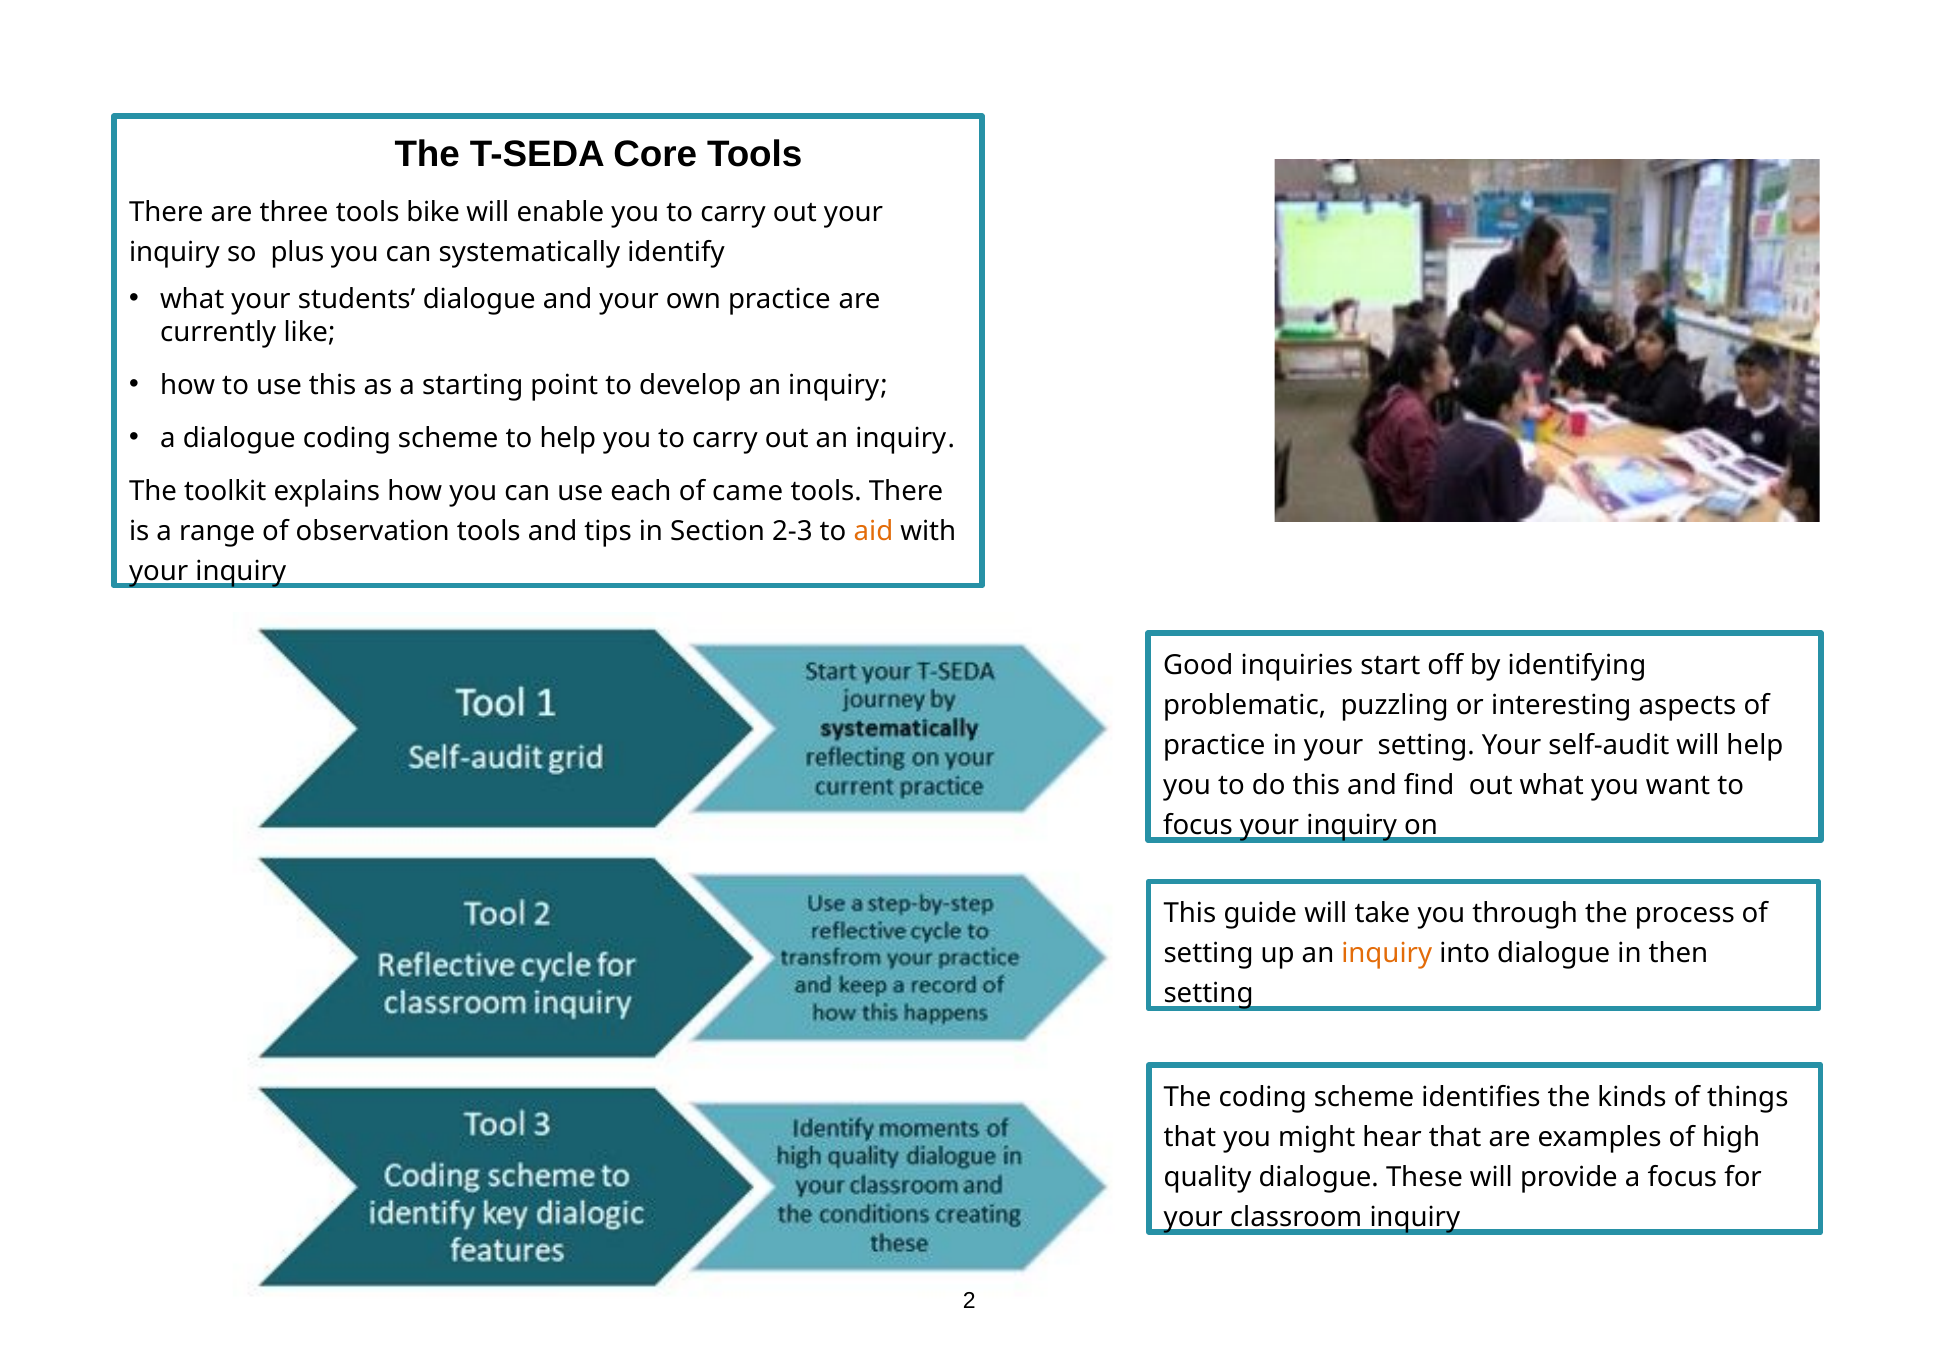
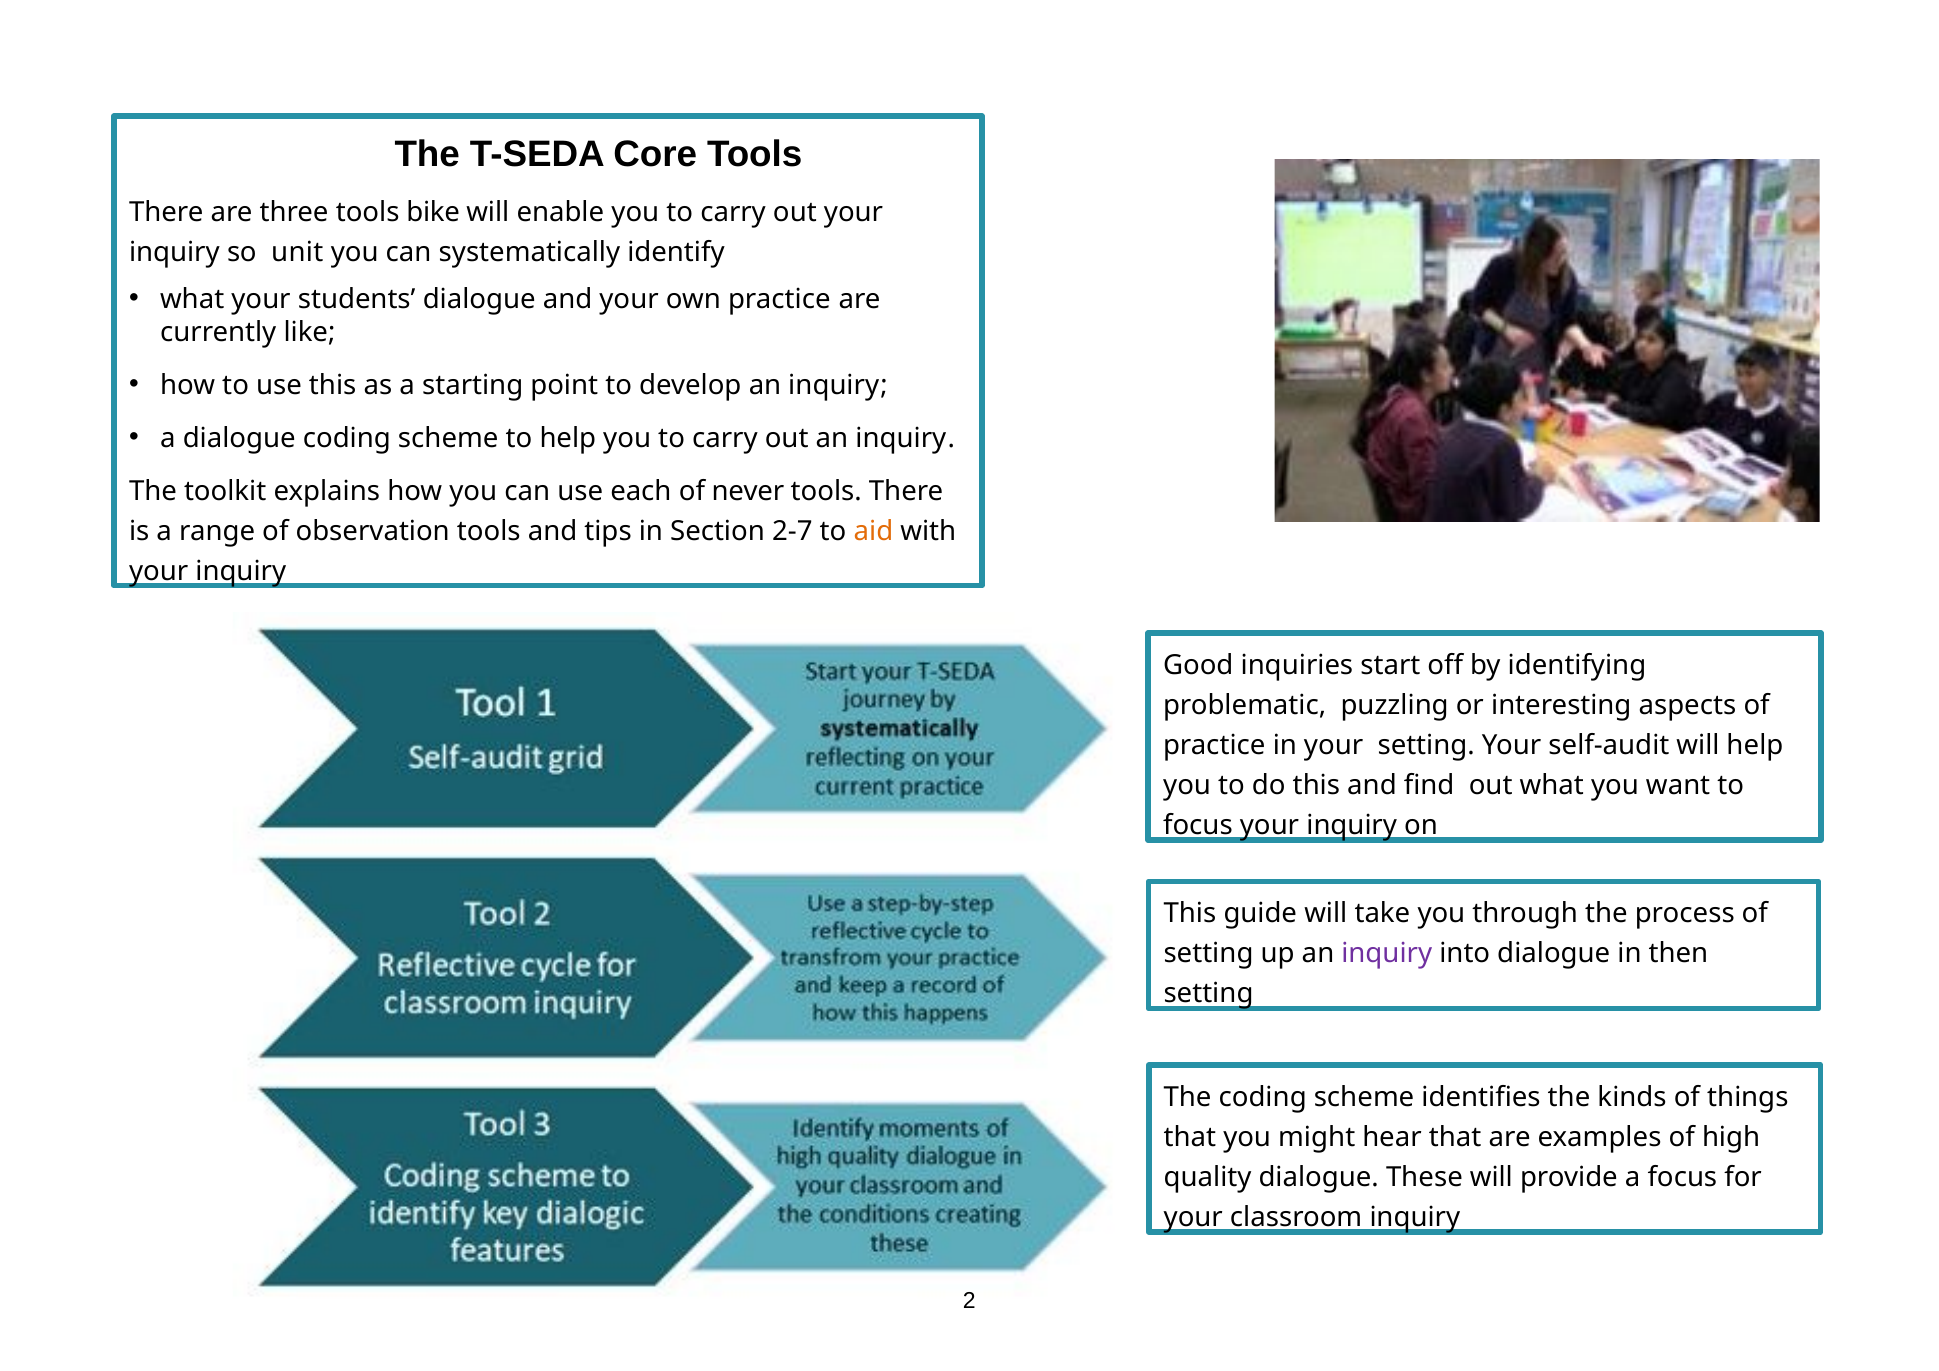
plus: plus -> unit (297, 252)
came: came -> never (748, 492)
2-3: 2-3 -> 2-7 (792, 531)
inquiry colour: orange -> purple (1387, 954)
